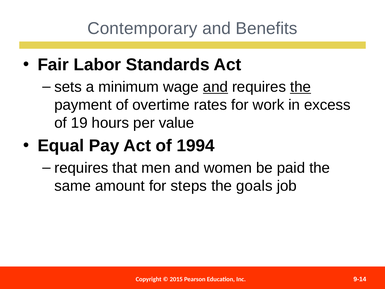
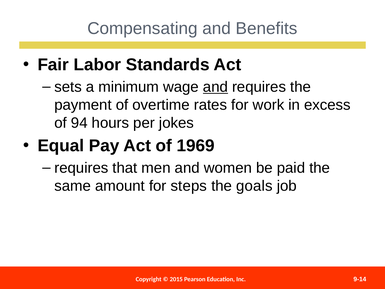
Contemporary: Contemporary -> Compensating (142, 28)
the underline: present -> none (301, 87)
19: 19 -> 94 (79, 123)
value: value -> jokes (176, 123)
1994: 1994 -> 1969 (196, 146)
